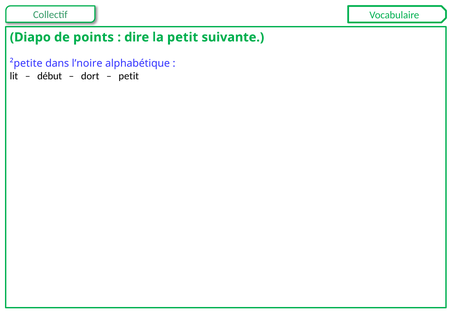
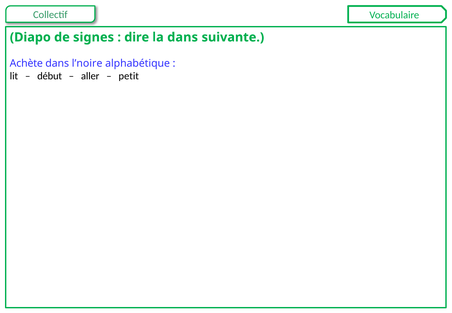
points: points -> signes (94, 37)
la petit: petit -> dans (183, 37)
²petite: ²petite -> Achète (26, 64)
dort: dort -> aller (90, 76)
